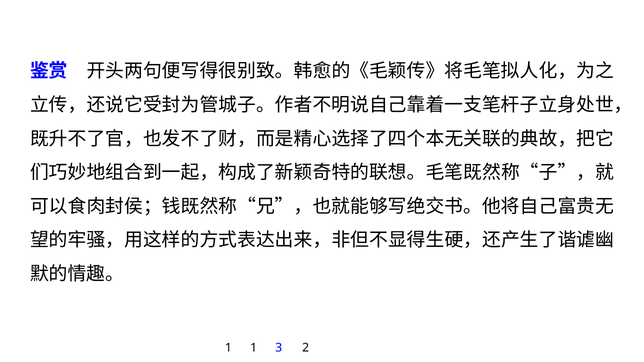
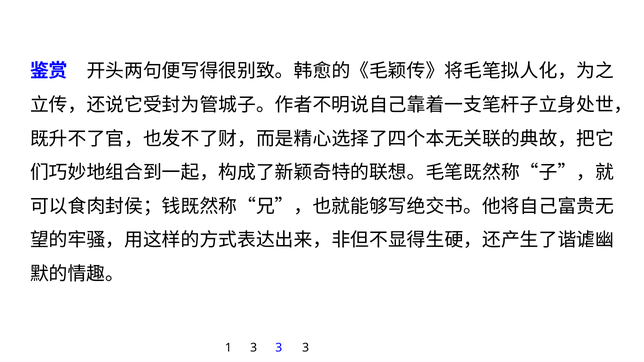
1 1: 1 -> 3 (254, 348)
2: 2 -> 3 (306, 348)
